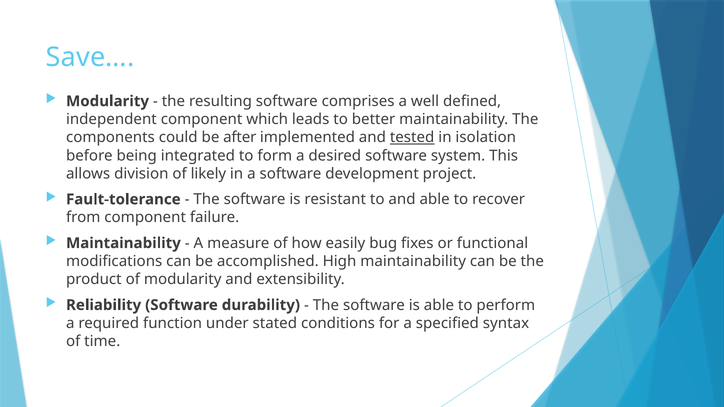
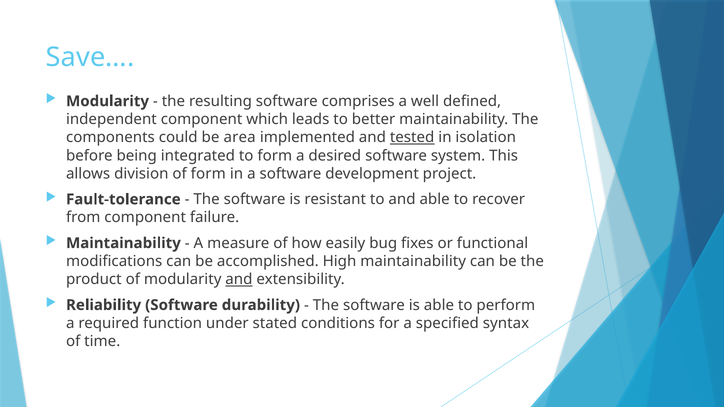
after: after -> area (240, 138)
of likely: likely -> form (208, 174)
and underline: none -> present (239, 280)
